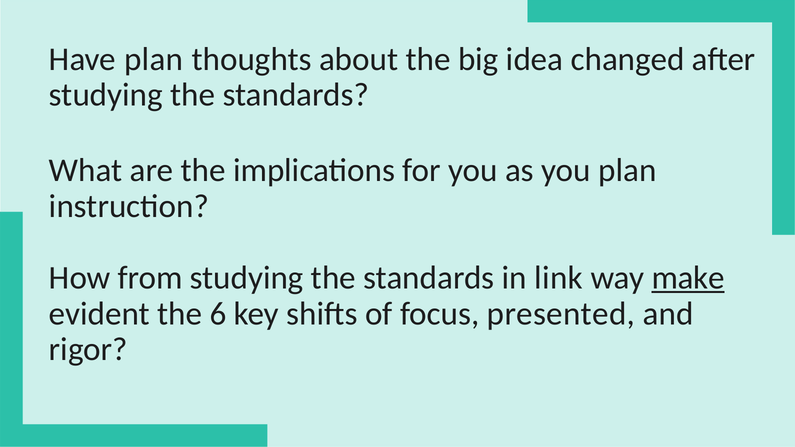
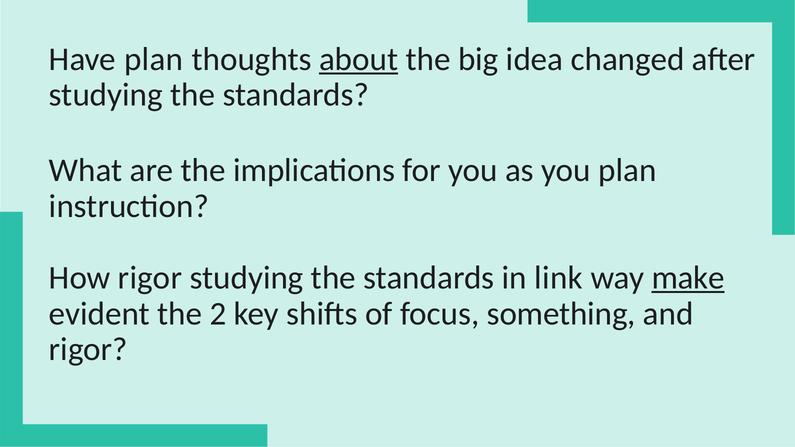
about underline: none -> present (359, 59)
How from: from -> rigor (150, 278)
6: 6 -> 2 (218, 314)
presented: presented -> something (561, 314)
